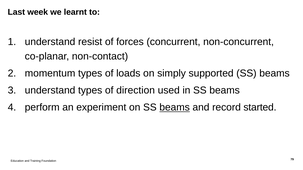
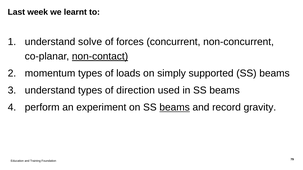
resist: resist -> solve (90, 42)
non-contact underline: none -> present (100, 56)
started: started -> gravity (260, 108)
